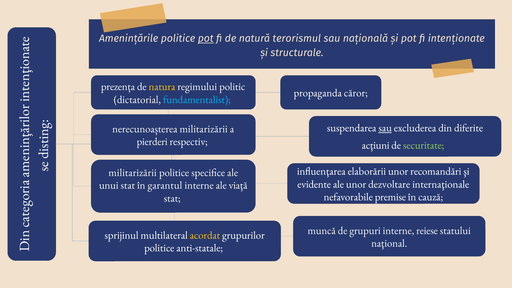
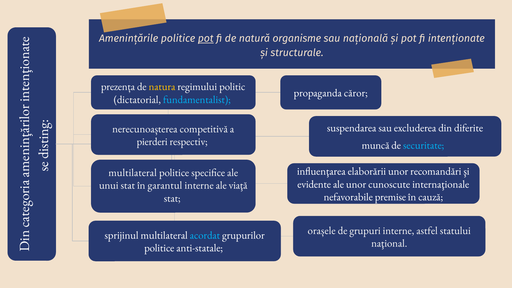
terorismul: terorismul -> organisme (297, 38)
sau underline: present -> none (385, 128)
nerecunoașterea militarizării: militarizării -> competitivă (204, 129)
acţiuni: acţiuni -> muncă (376, 145)
securitate colour: light green -> light blue (424, 145)
militarizării: militarizării -> multilateral (133, 173)
dezvoltare: dezvoltare -> cunoscute (389, 184)
muncă: muncă -> orașele (322, 231)
reiese: reiese -> astfel (427, 231)
acordat colour: yellow -> light blue (205, 235)
